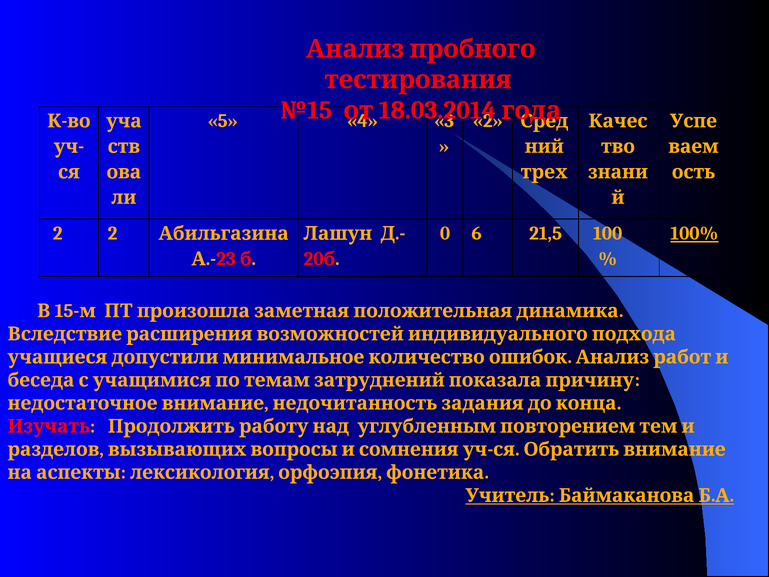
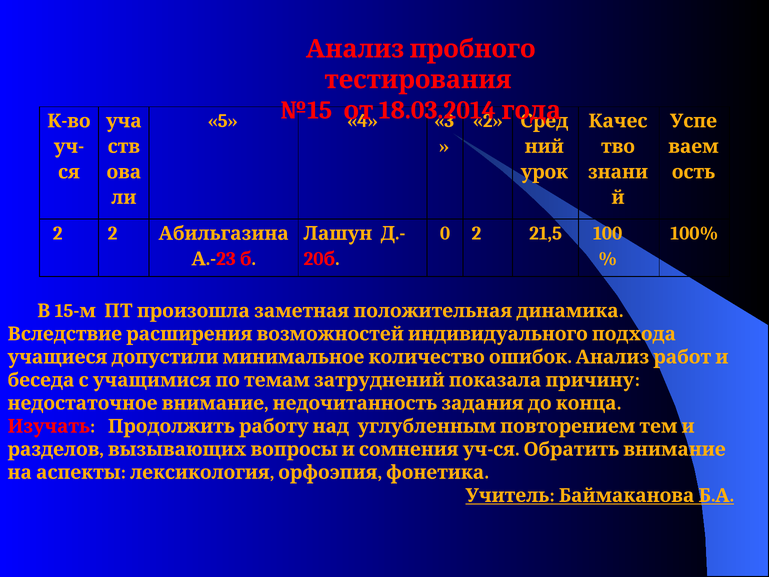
трех: трех -> урок (544, 172)
0 6: 6 -> 2 (476, 233)
100% underline: present -> none (694, 233)
